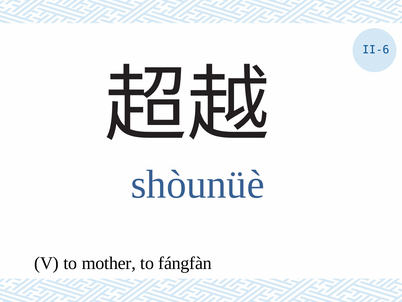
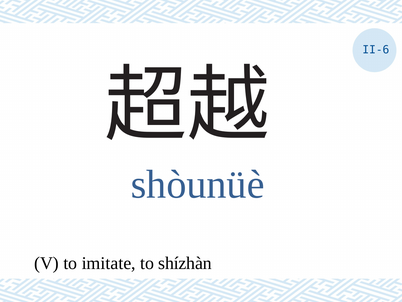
mother: mother -> imitate (109, 263)
fángfàn: fángfàn -> shízhàn (185, 263)
